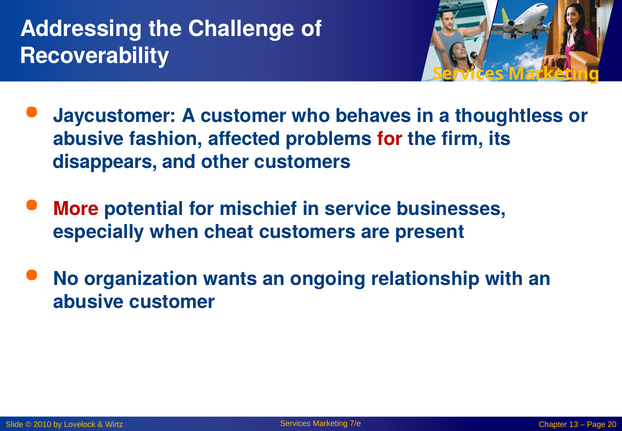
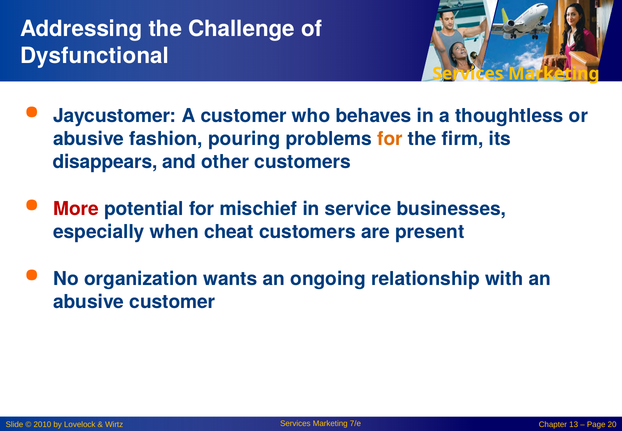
Recoverability: Recoverability -> Dysfunctional (95, 56)
affected: affected -> pouring (244, 139)
for colour: red -> orange (390, 139)
